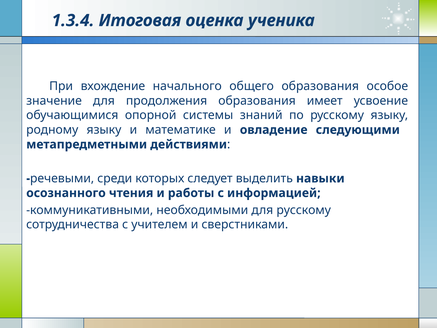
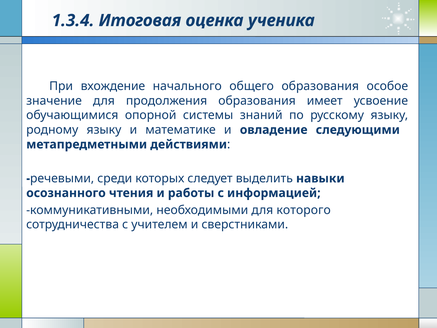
для русскому: русскому -> которого (304, 210)
